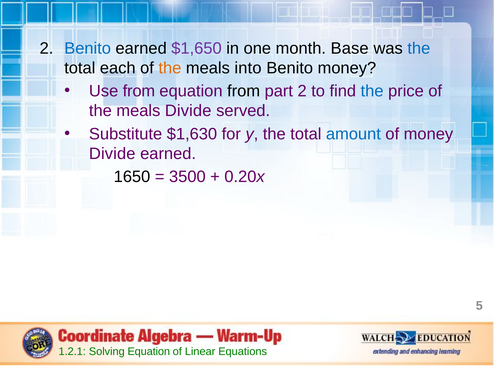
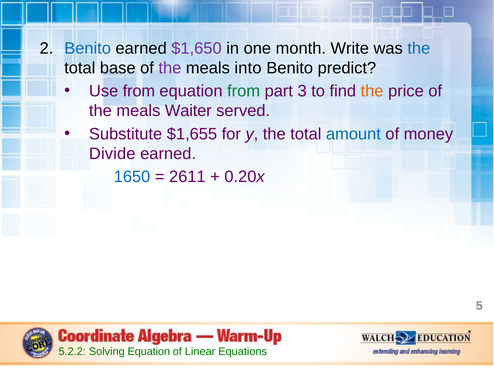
Base: Base -> Write (350, 48)
each: each -> base (118, 68)
the colour: orange -> purple (170, 68)
Benito money: money -> predict (347, 68)
from colour: black -> green (244, 91)
part 2: 2 -> 3 (302, 91)
the colour: blue -> orange (372, 91)
meals Divide: Divide -> Waiter (188, 111)
$1,630: $1,630 -> $1,655 (192, 134)
1650 colour: black -> blue (132, 177)
3500: 3500 -> 2611 (187, 177)
1.2.1: 1.2.1 -> 5.2.2 (72, 351)
